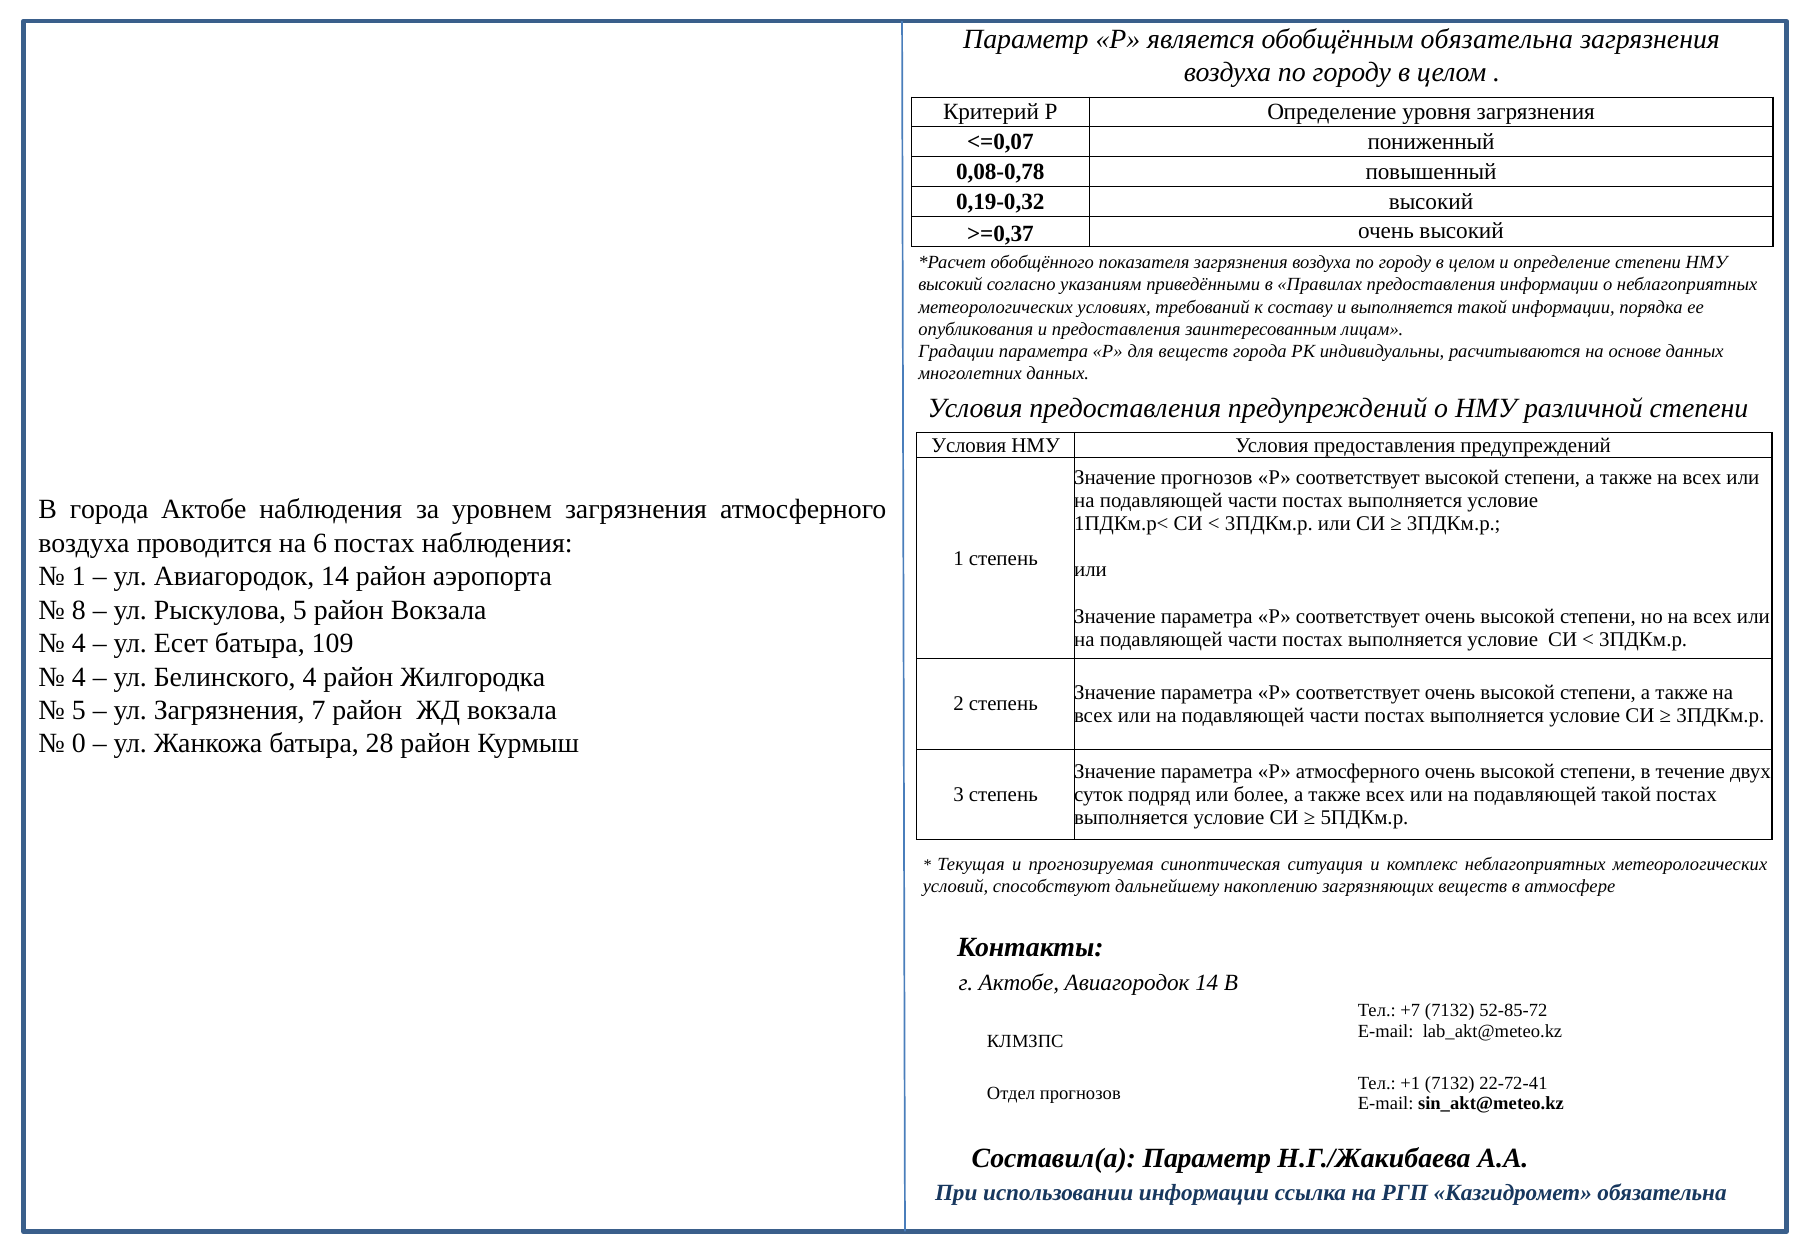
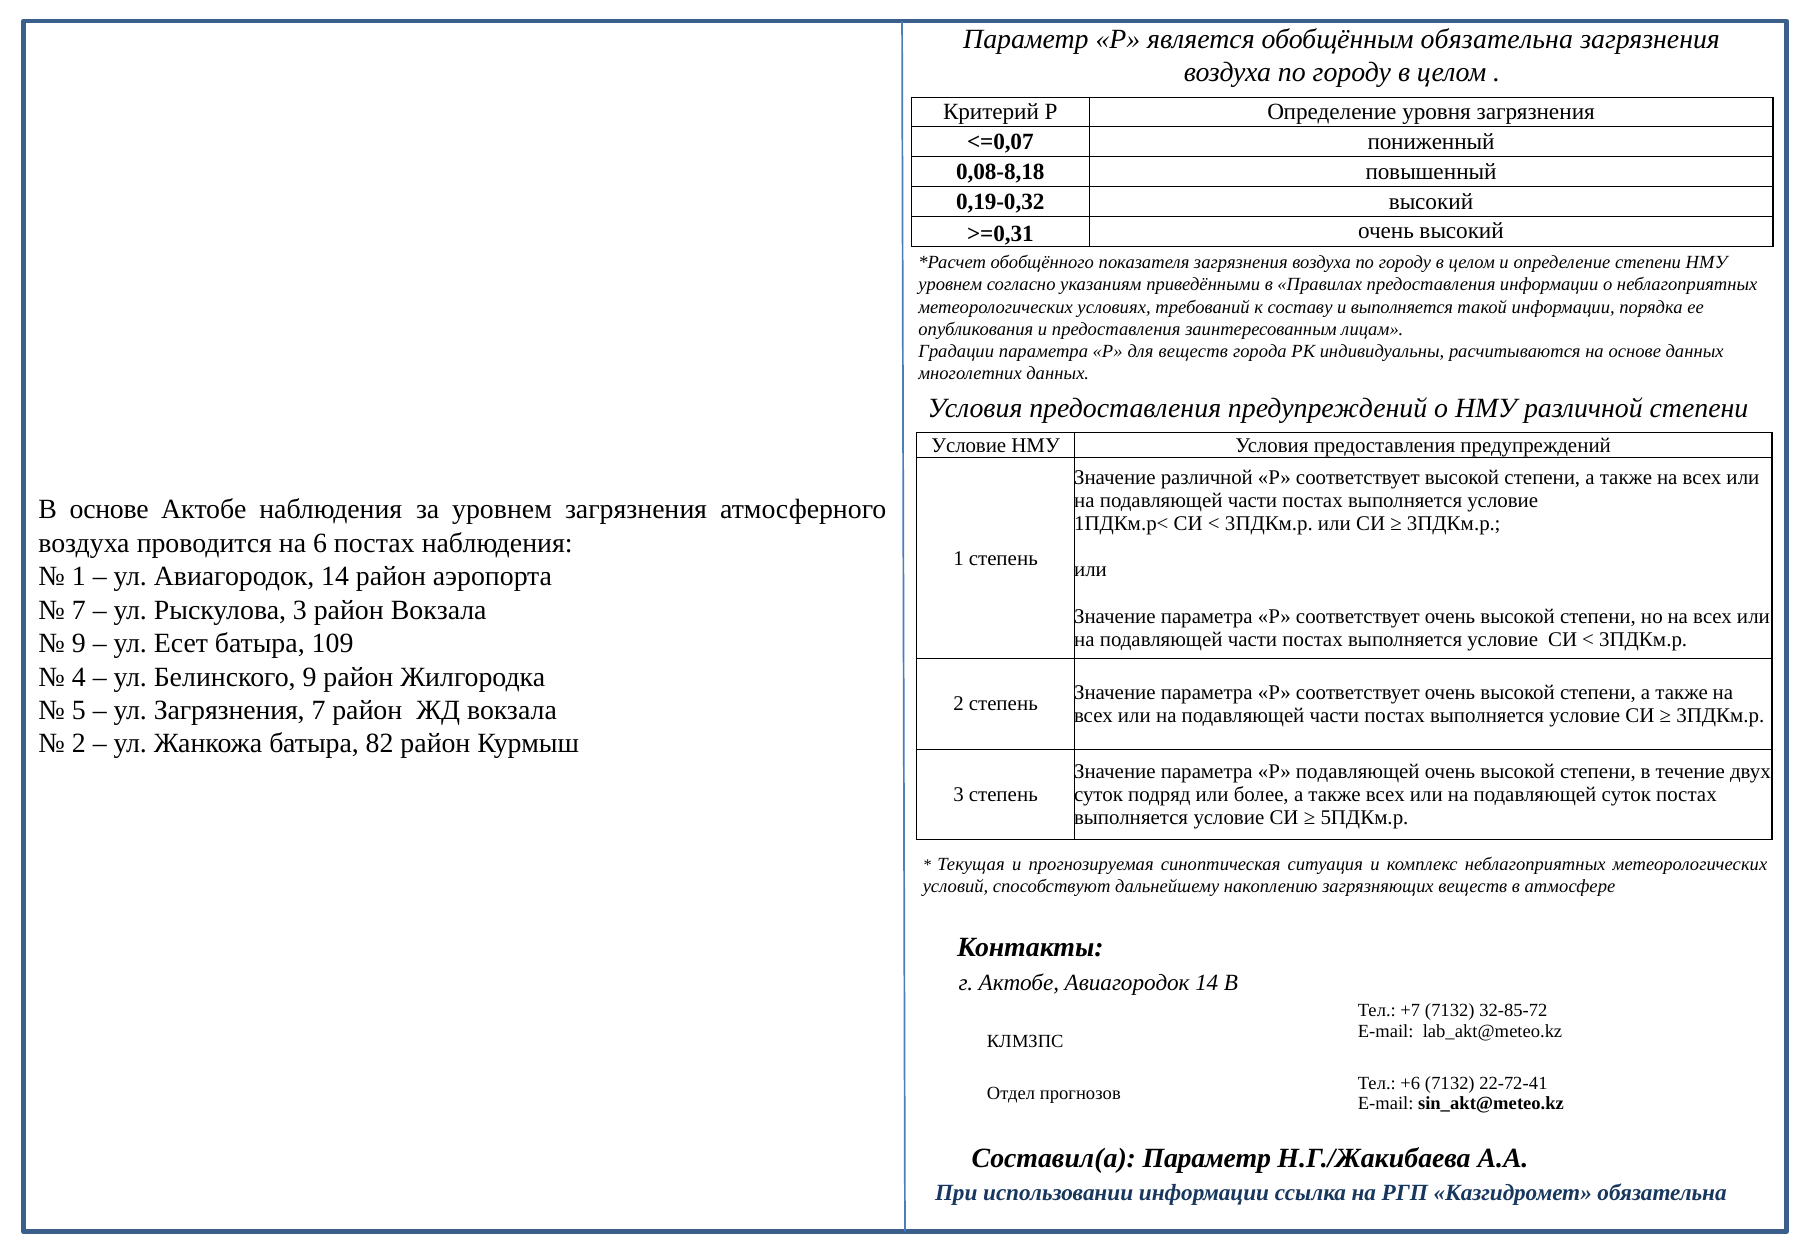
0,08-0,78: 0,08-0,78 -> 0,08-8,18 (1000, 172)
>=0,37: >=0,37 -> >=0,31 (1000, 234)
высокий: высокий -> уровнем (950, 285)
Условия: Условия -> Условие (969, 445)
Значение прогнозов: прогнозов -> различной (1207, 477)
В города: города -> основе (109, 510)
8: 8 -> 7 (79, 610)
Рыскулова 5: 5 -> 3 (300, 610)
4: 4 -> 9 (79, 643)
Белинского 4: 4 -> 9 (310, 677)
0: 0 -> 2 (79, 744)
28: 28 -> 82 (380, 744)
Р атмосферного: атмосферного -> подавляющей (1358, 771)
подавляющей такой: такой -> суток (1626, 795)
52-85-72: 52-85-72 -> 32-85-72 (1513, 1011)
+1: +1 -> +6 (1410, 1083)
